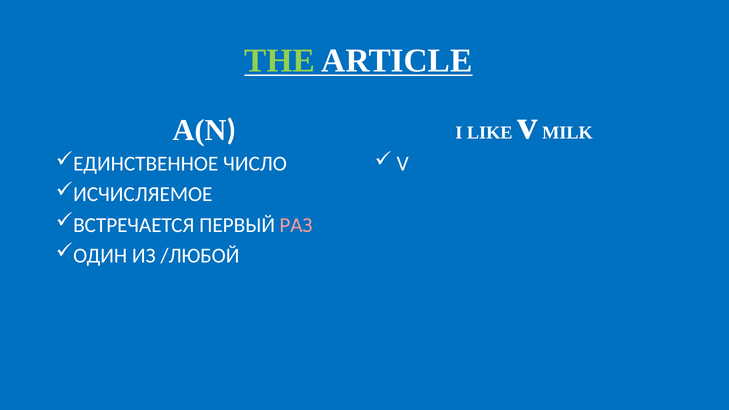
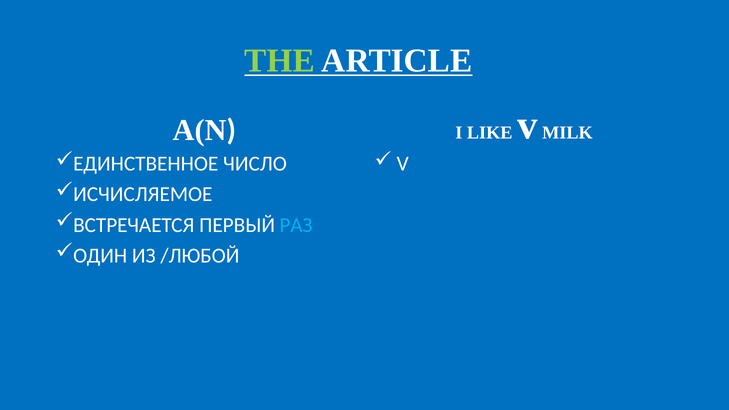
РАЗ colour: pink -> light blue (296, 225)
